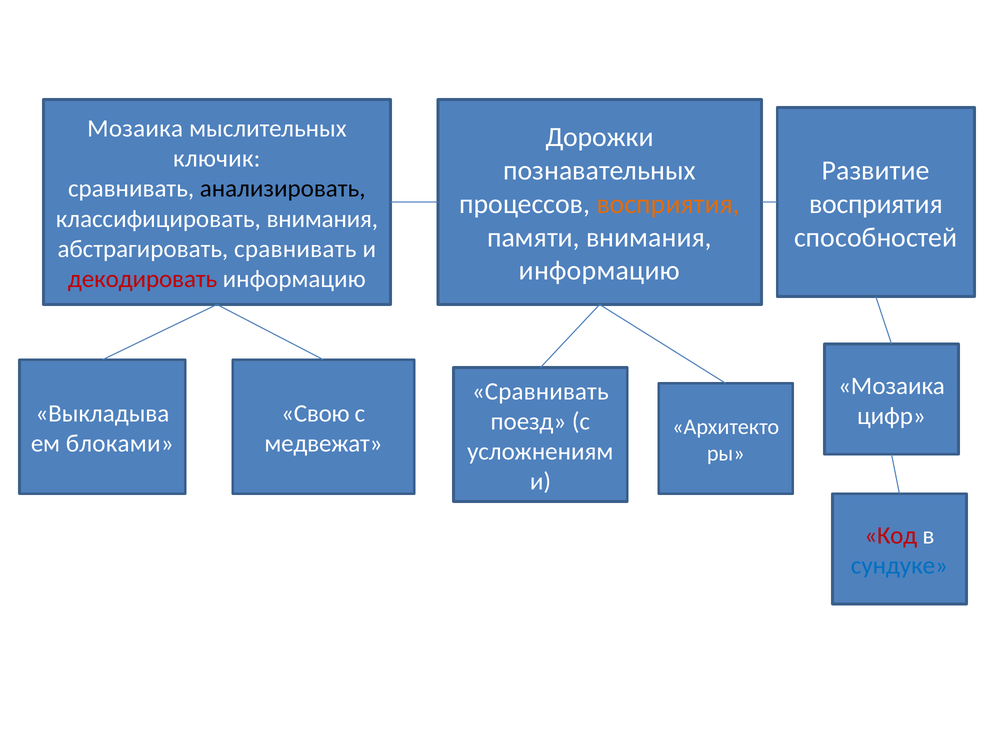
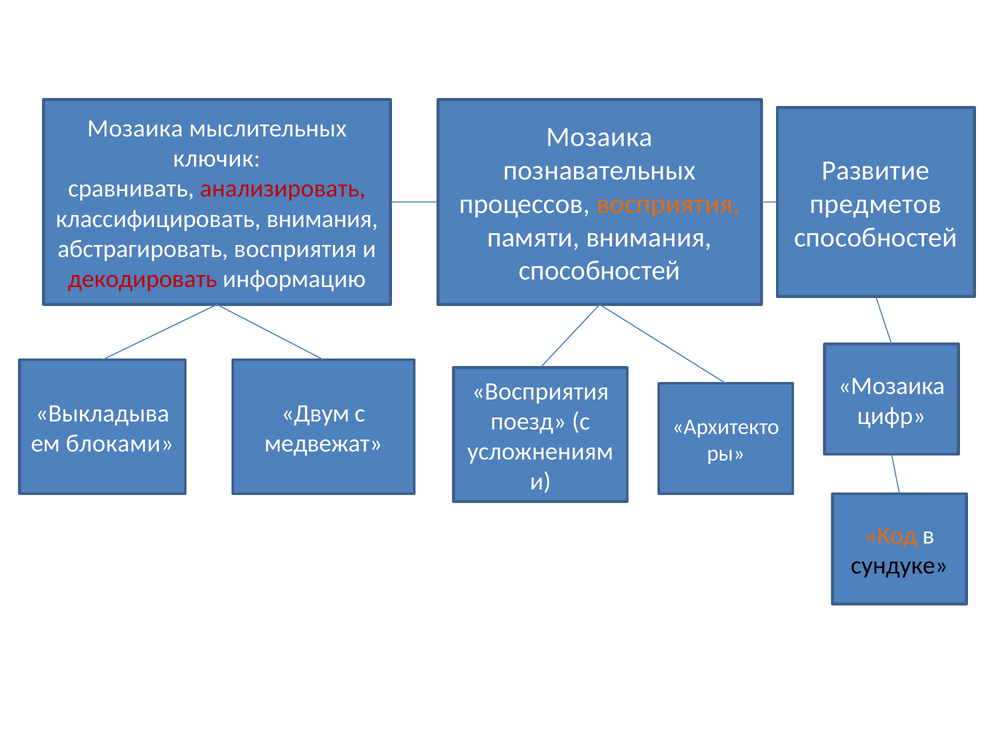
Дорожки: Дорожки -> Мозаика (599, 137)
анализировать colour: black -> red (283, 189)
восприятия: восприятия -> предметов (876, 204)
абстрагировать сравнивать: сравнивать -> восприятия (295, 249)
информацию: информацию -> способностей (600, 271)
Сравнивать: Сравнивать -> Восприятия (540, 392)
Свою: Свою -> Двум (315, 414)
Код colour: red -> orange (891, 536)
сундуке colour: blue -> black (899, 566)
